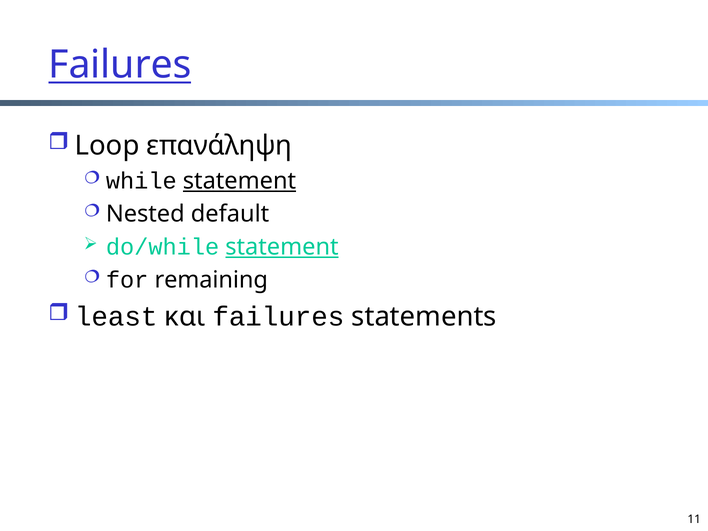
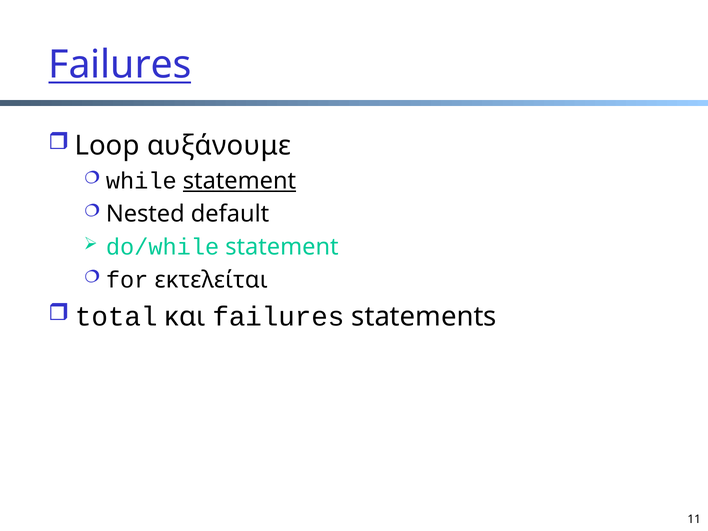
επανάληψη: επανάληψη -> αυξάνουμε (219, 146)
statement underline: present -> none (282, 247)
remaining: remaining -> εκτελείται (211, 280)
least: least -> total (116, 317)
